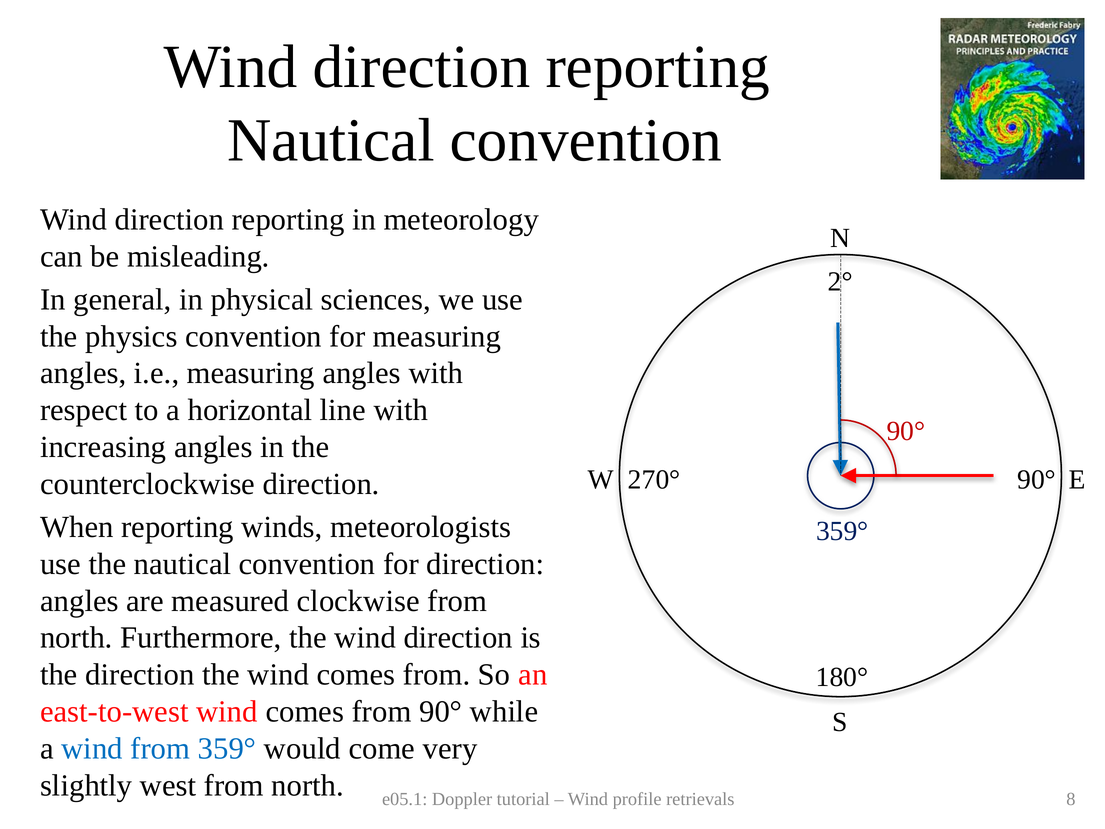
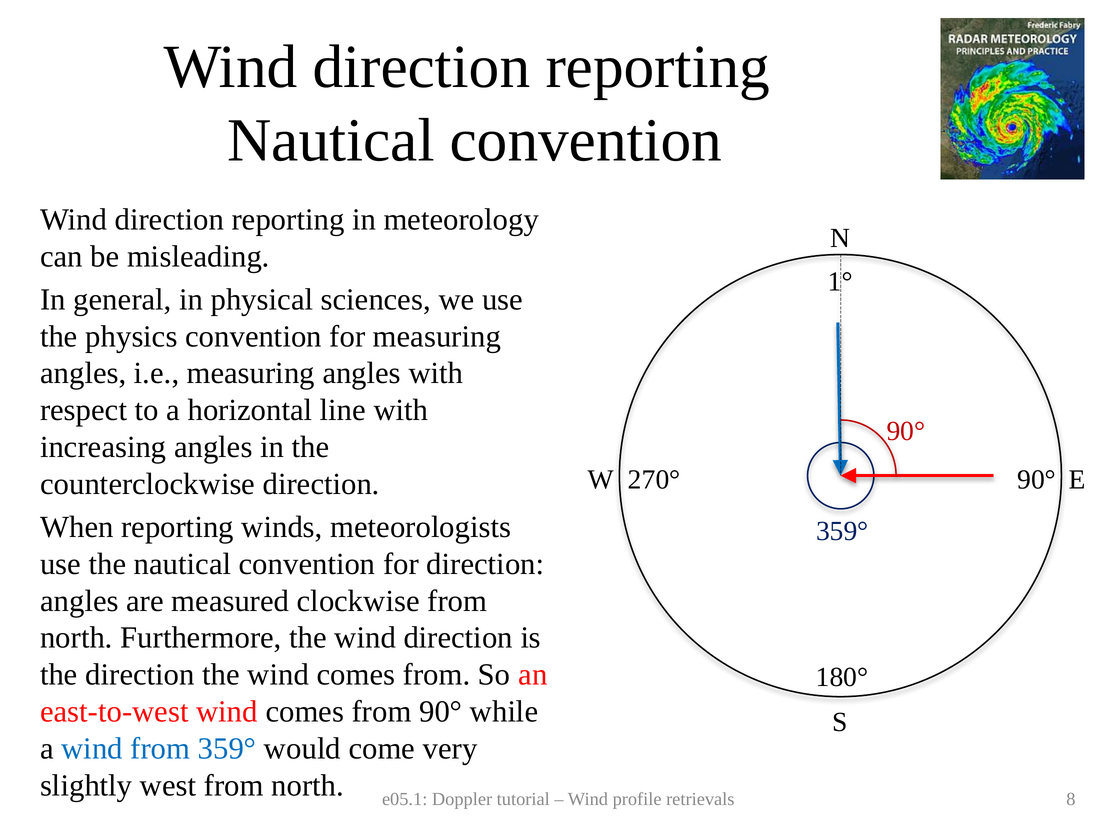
2°: 2° -> 1° (840, 282)
